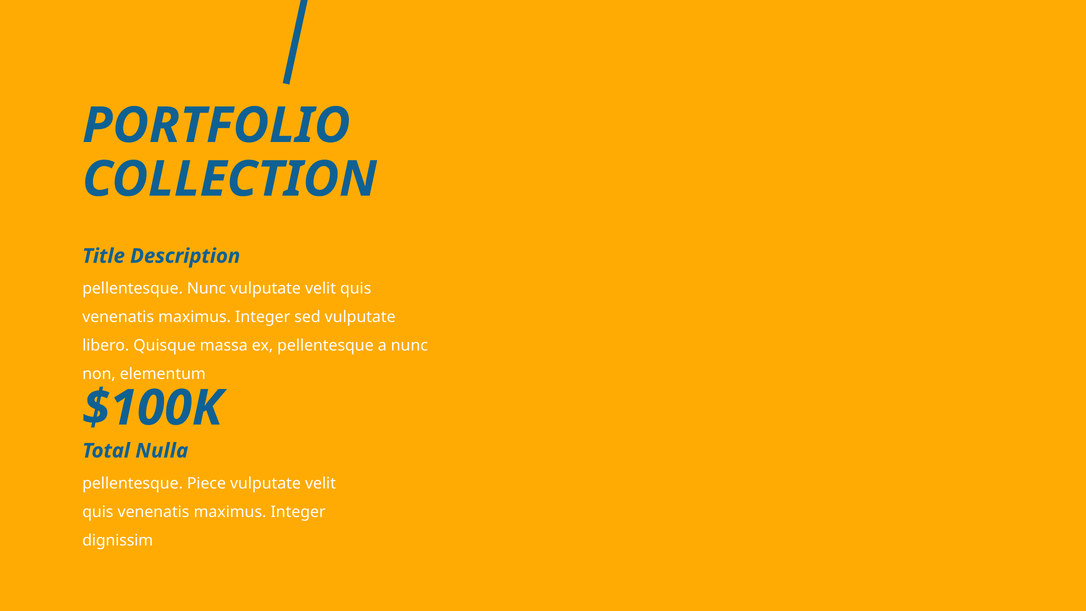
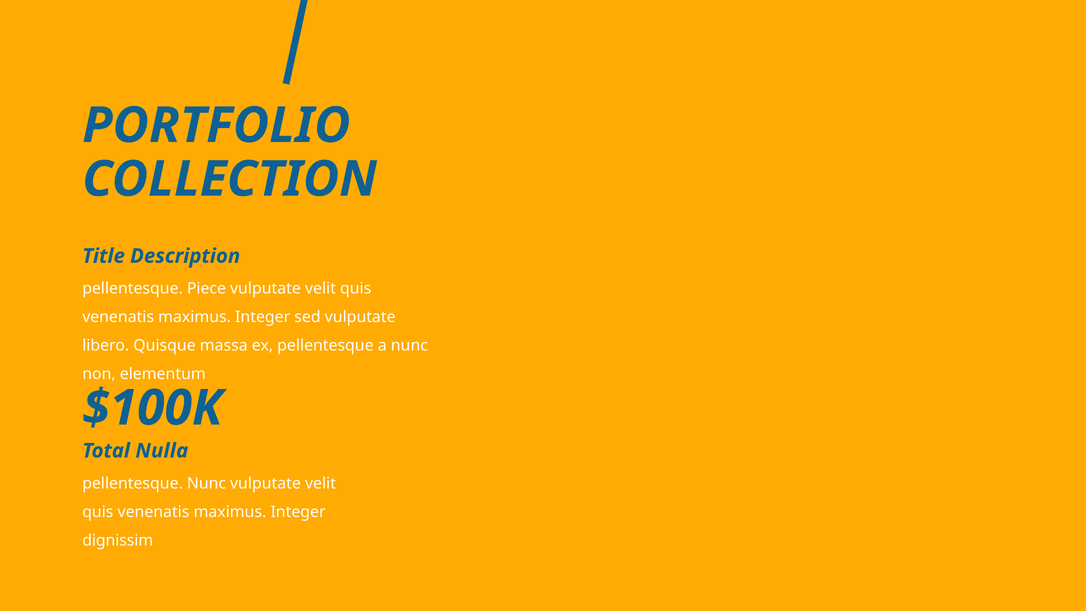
pellentesque Nunc: Nunc -> Piece (206, 288)
pellentesque Piece: Piece -> Nunc (206, 483)
